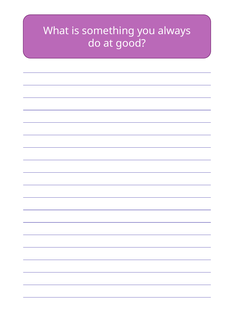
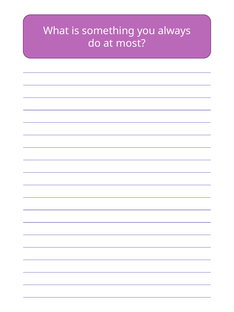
good: good -> most (131, 43)
